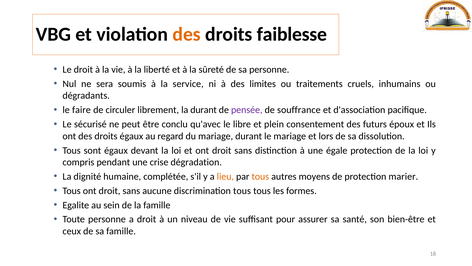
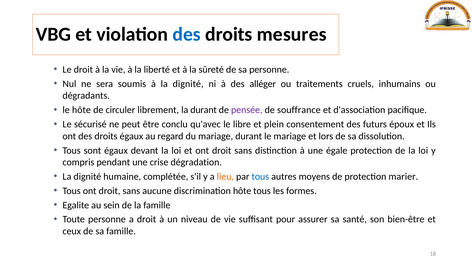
des colour: orange -> blue (187, 34)
faiblesse: faiblesse -> mesures (292, 34)
à la service: service -> dignité (188, 84)
limites: limites -> alléger (263, 84)
le faire: faire -> hôte (81, 110)
tous colour: orange -> blue (260, 176)
discrimination tous: tous -> hôte (242, 190)
